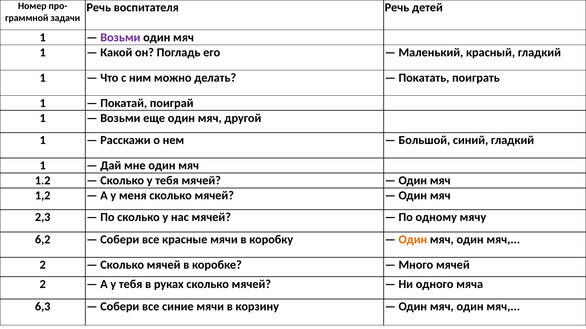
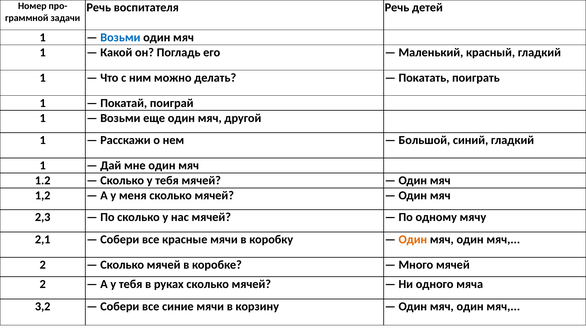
Возьми colour: purple -> blue (120, 38)
6,2: 6,2 -> 2,1 (43, 240)
6,3: 6,3 -> 3,2 (43, 307)
